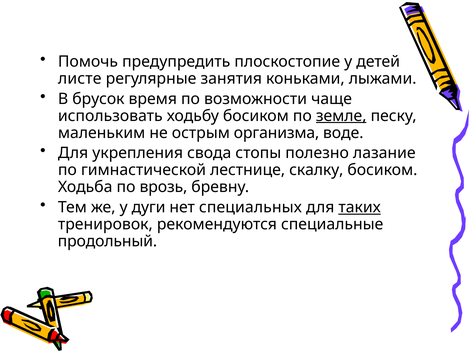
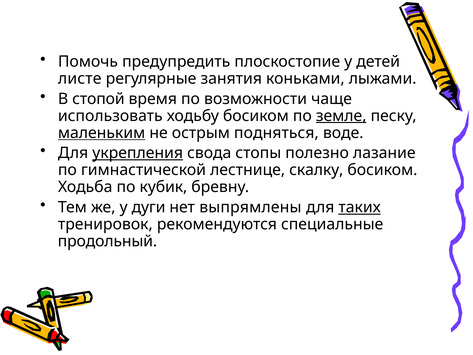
брусок: брусок -> стопой (98, 99)
маленьким underline: none -> present (102, 133)
организма: организма -> подняться (276, 133)
укрепления underline: none -> present (138, 153)
врозь: врозь -> кубик (163, 187)
специальных: специальных -> выпрямлены (250, 207)
